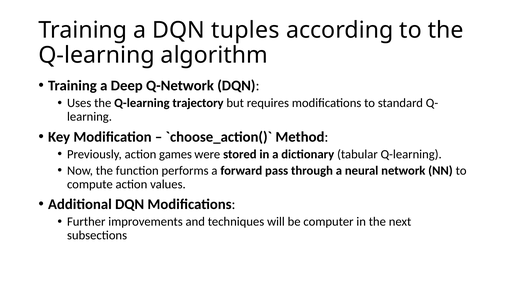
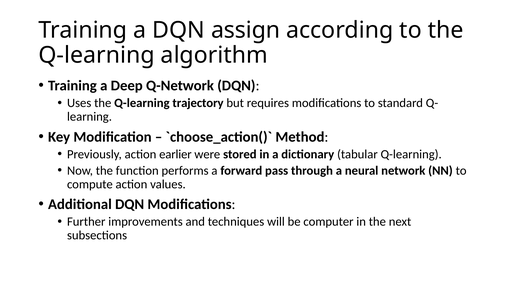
tuples: tuples -> assign (246, 30)
games: games -> earlier (175, 154)
